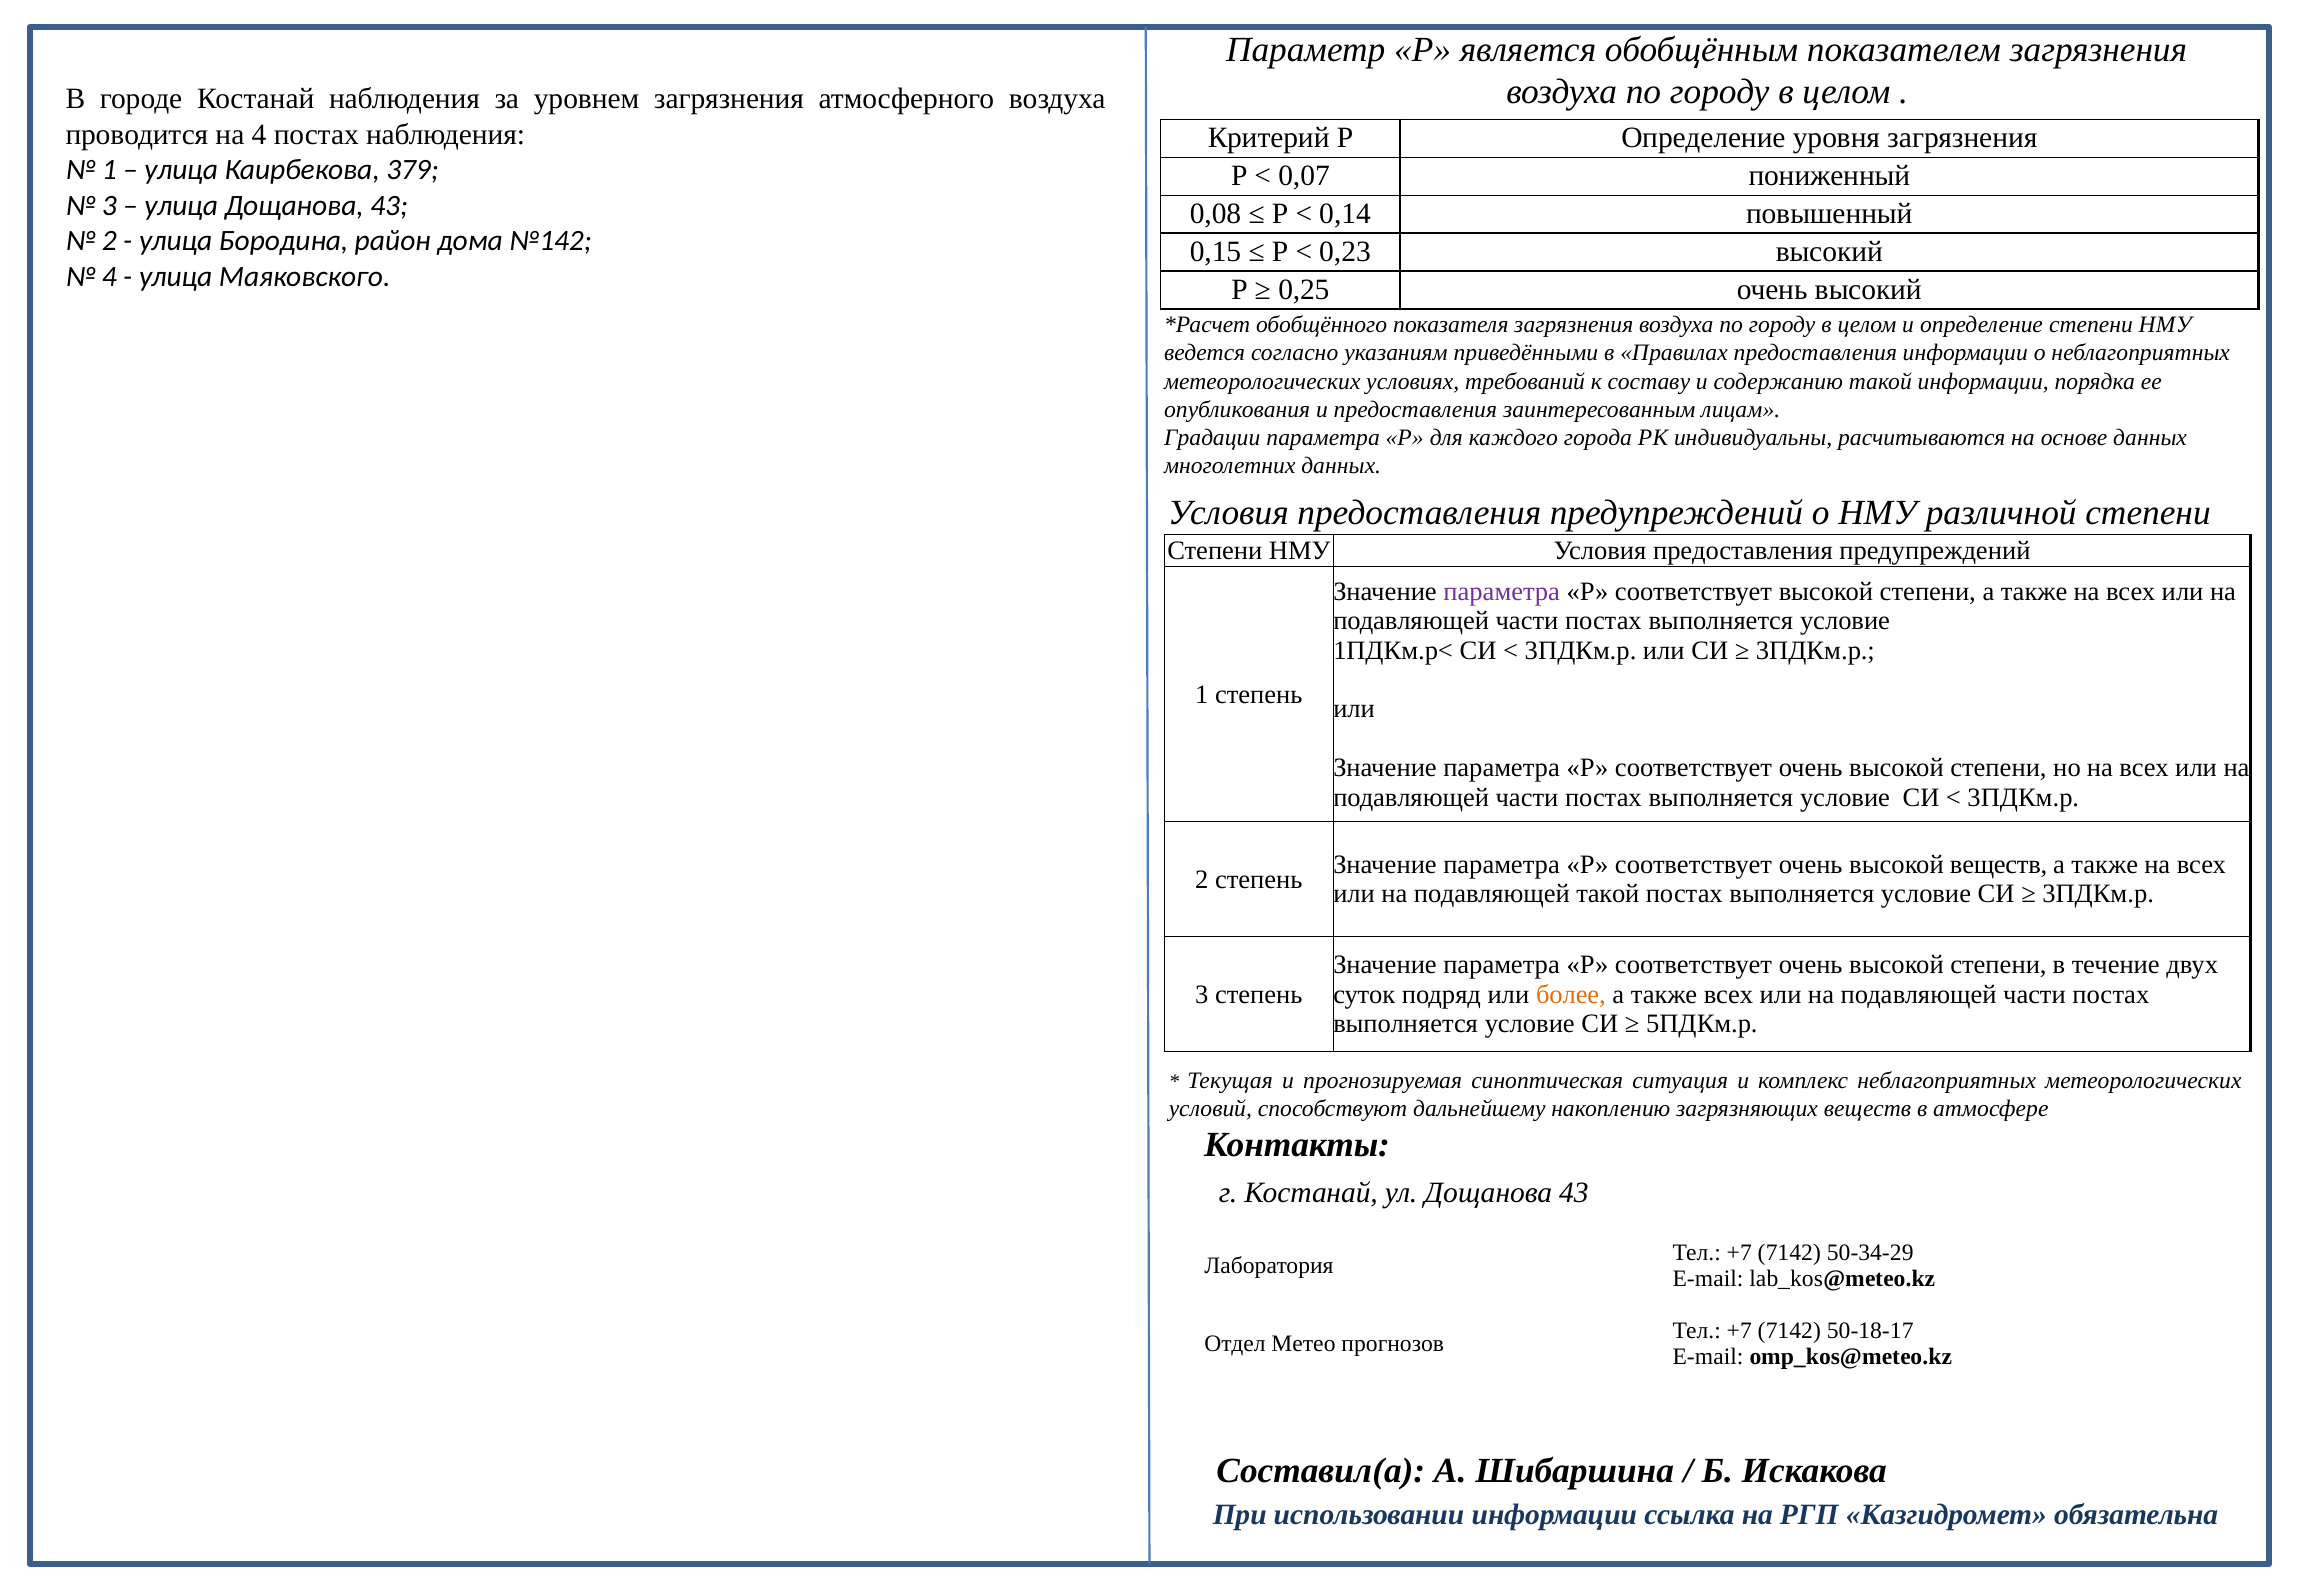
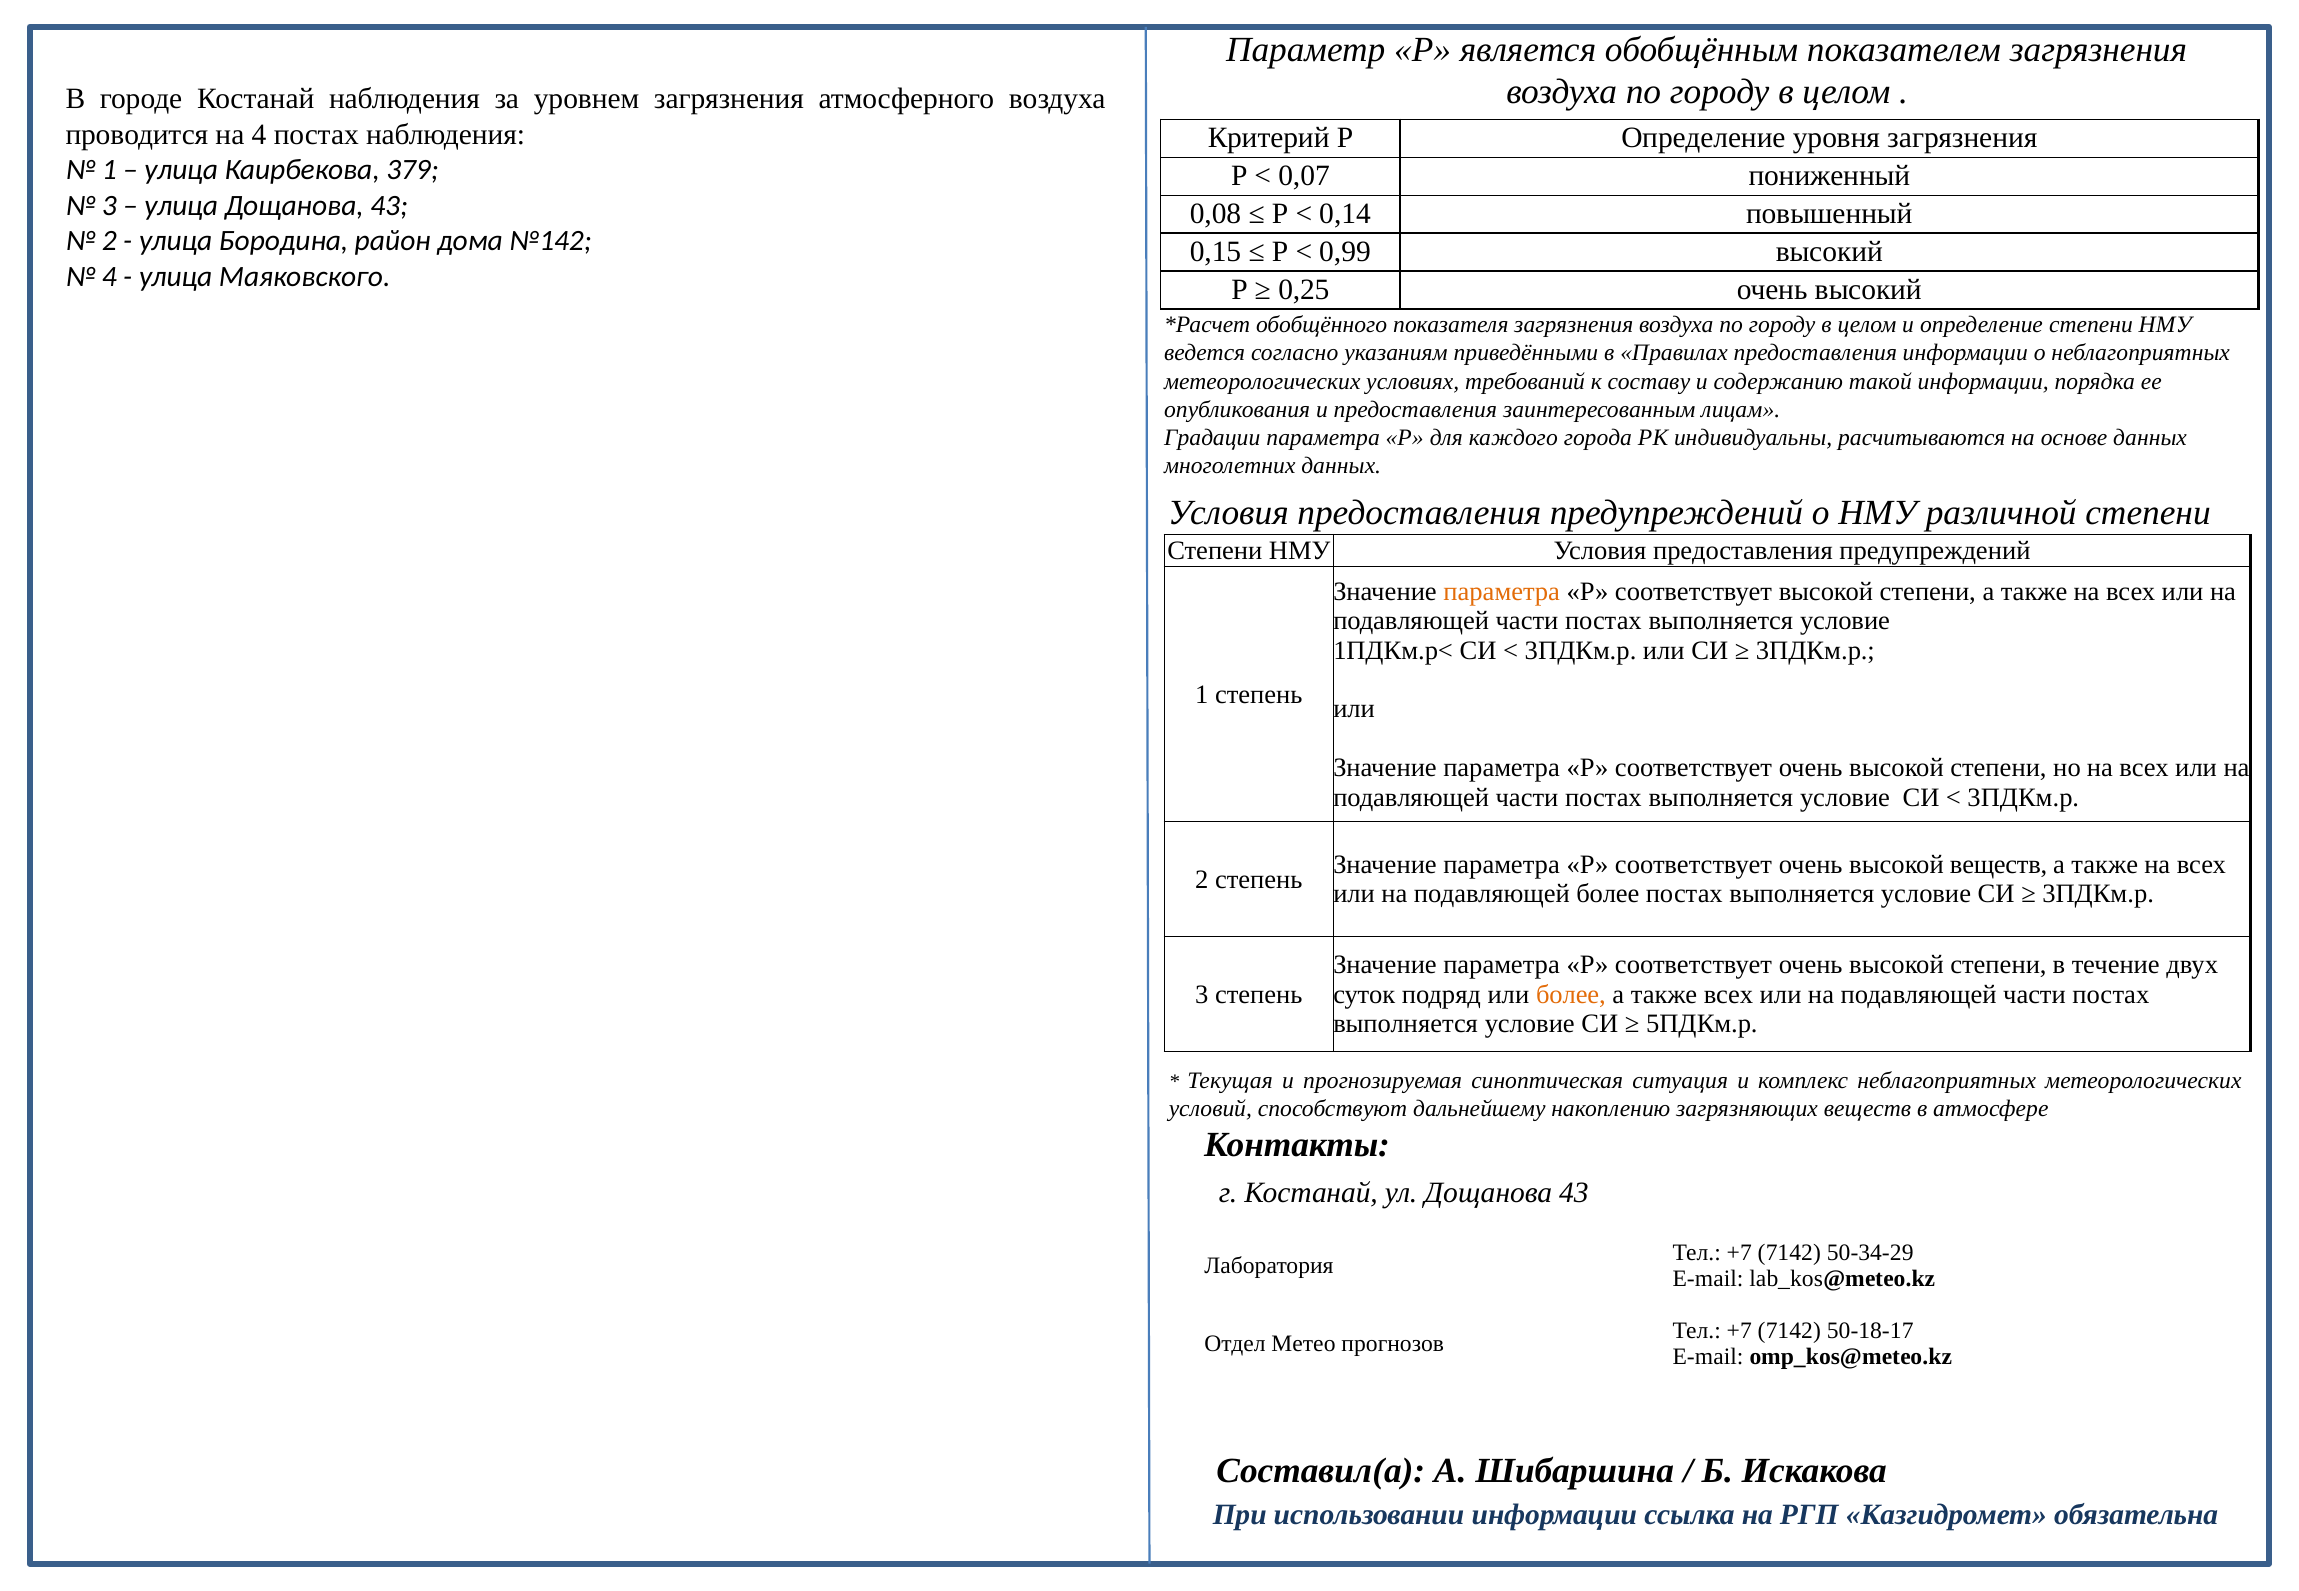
0,23: 0,23 -> 0,99 (1345, 252)
параметра colour: purple -> orange (1502, 592)
подавляющей такой: такой -> более (1608, 895)
